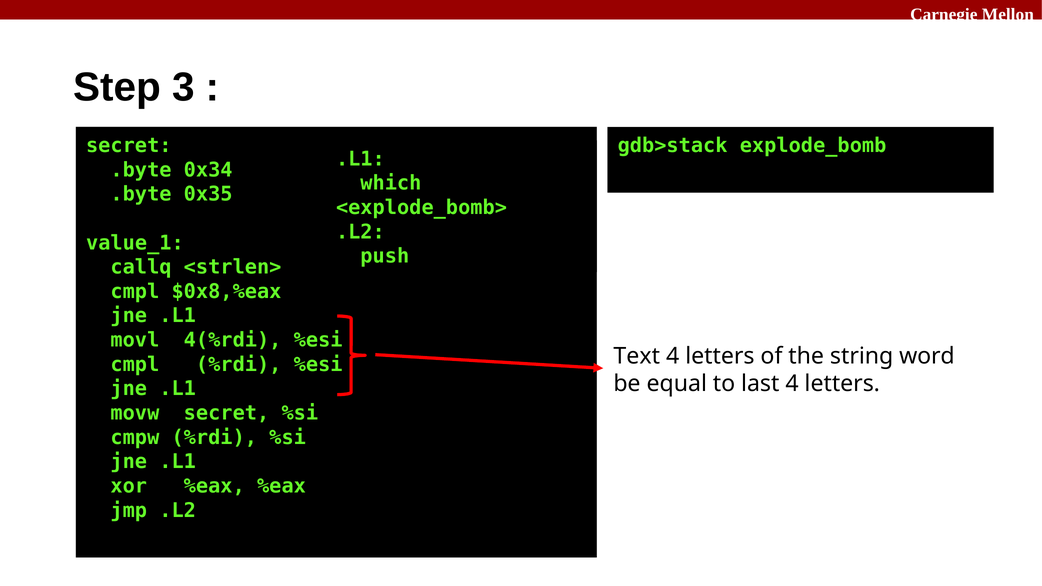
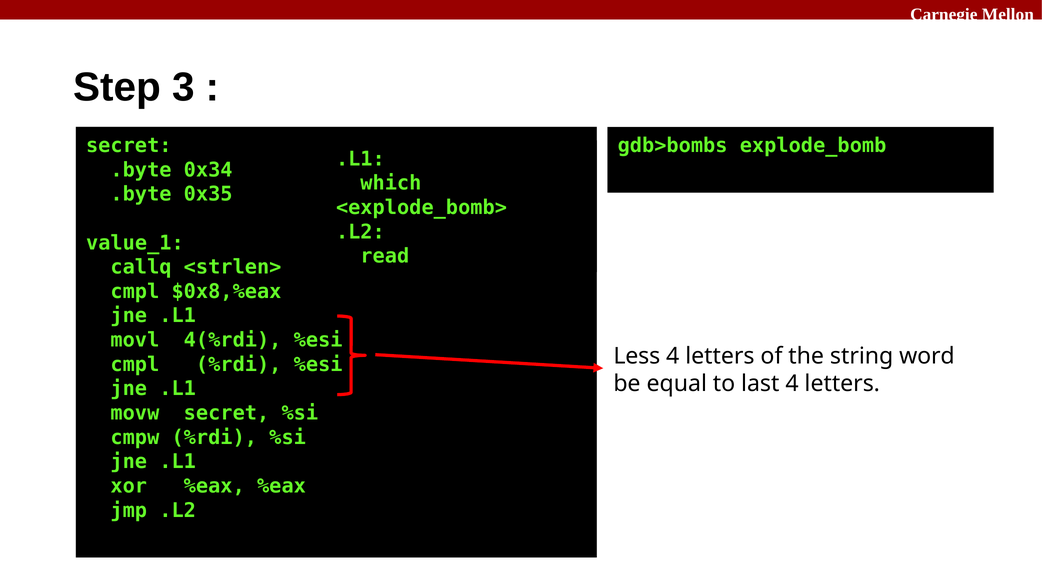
gdb>stack: gdb>stack -> gdb>bombs (673, 146)
push: push -> read (385, 256)
Text: Text -> Less (637, 356)
